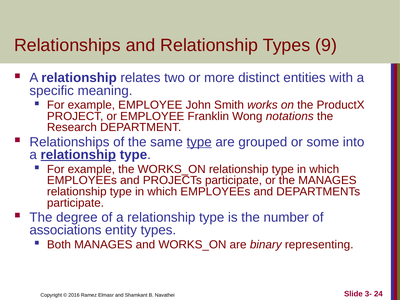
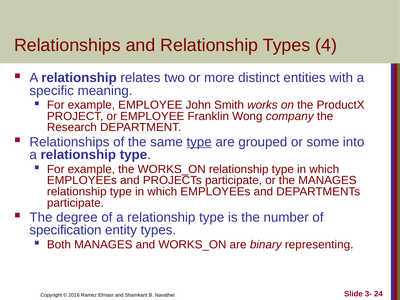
9: 9 -> 4 (326, 45)
notations: notations -> company (290, 116)
relationship underline: present -> none (78, 155)
associations: associations -> specification (65, 230)
